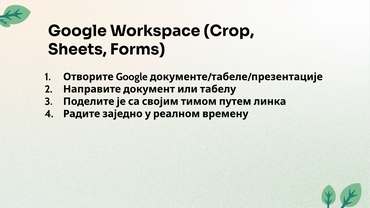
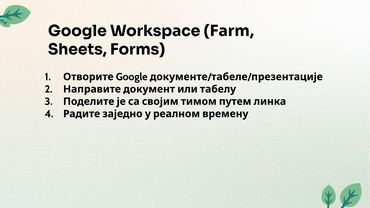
Crop: Crop -> Farm (229, 31)
